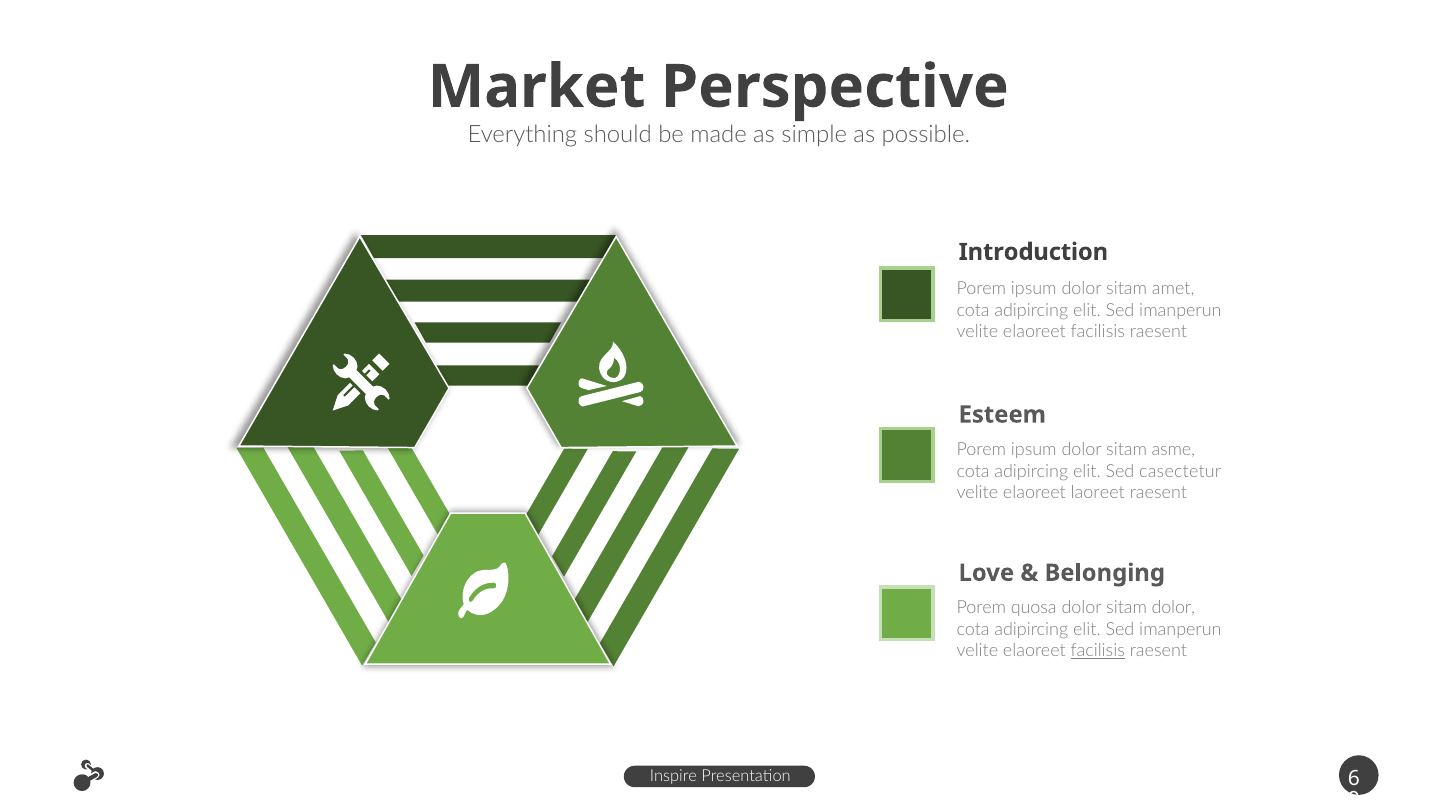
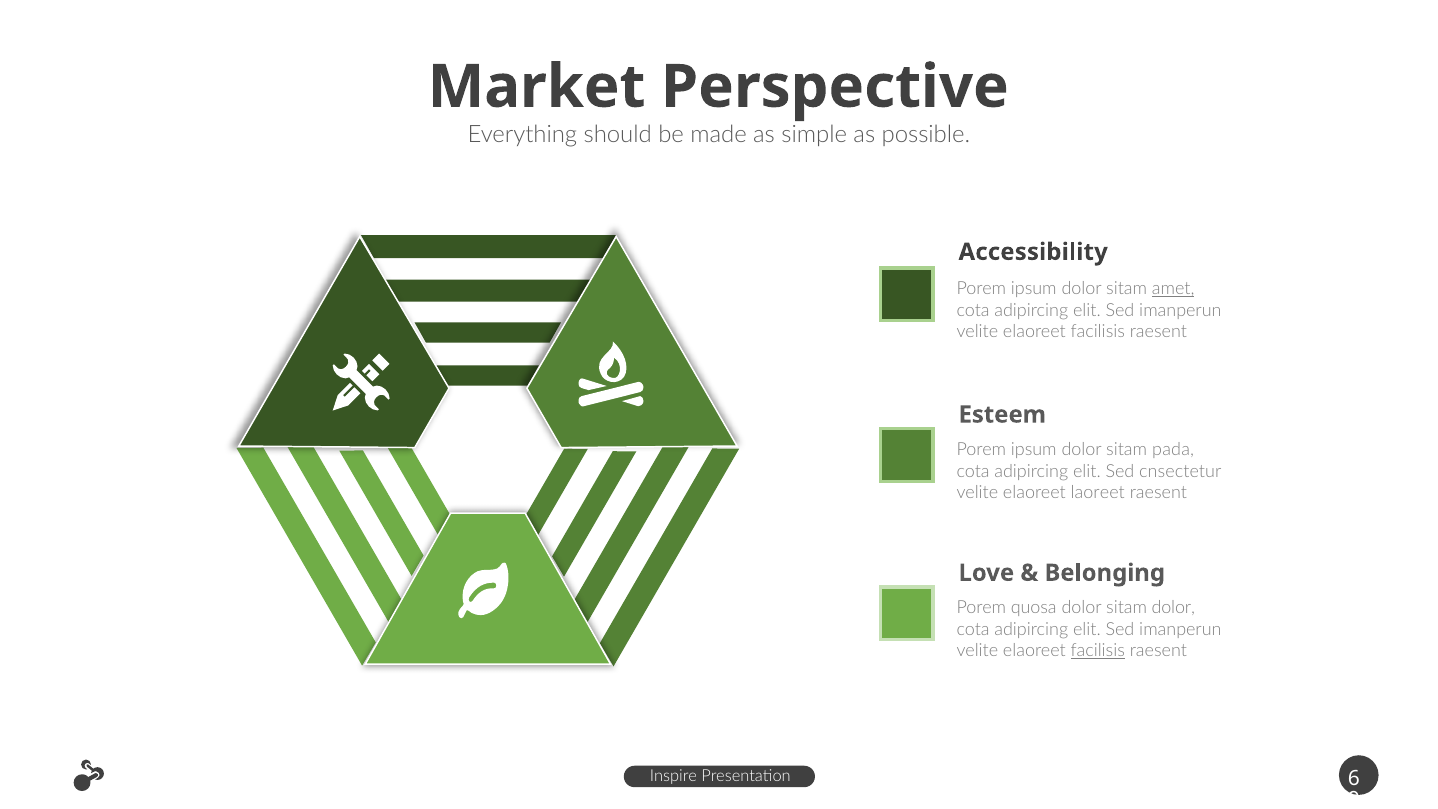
Introduction: Introduction -> Accessibility (1033, 252)
amet underline: none -> present (1173, 289)
asme: asme -> pada (1173, 450)
casectetur: casectetur -> cnsectetur (1180, 471)
